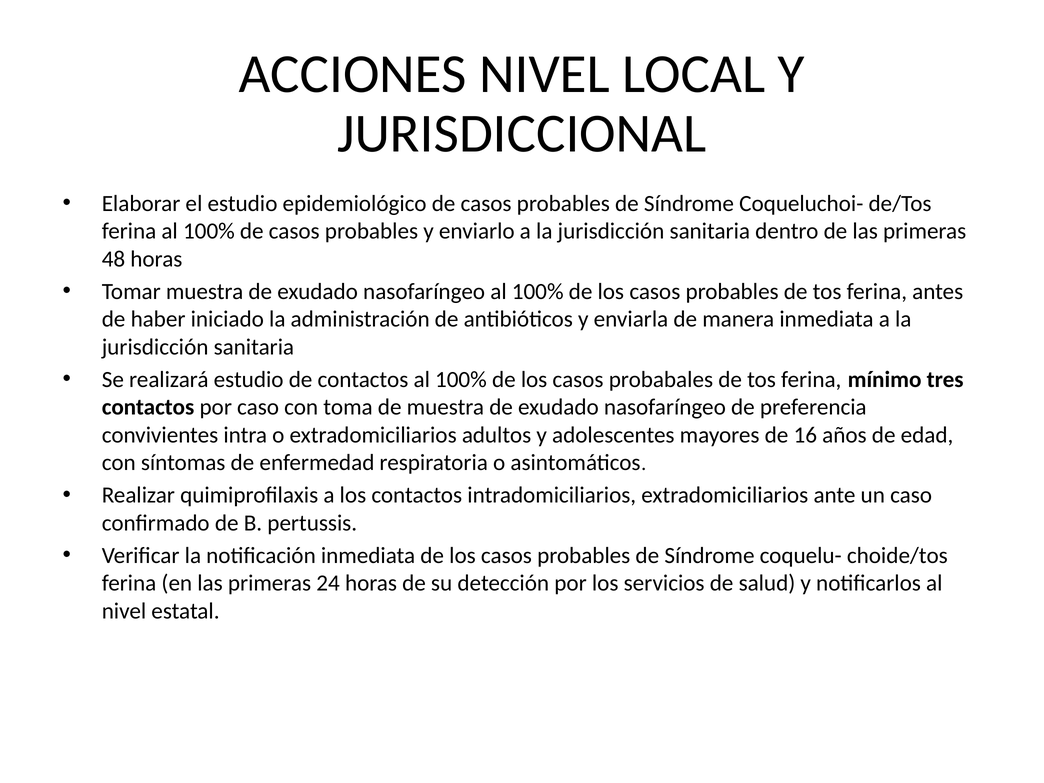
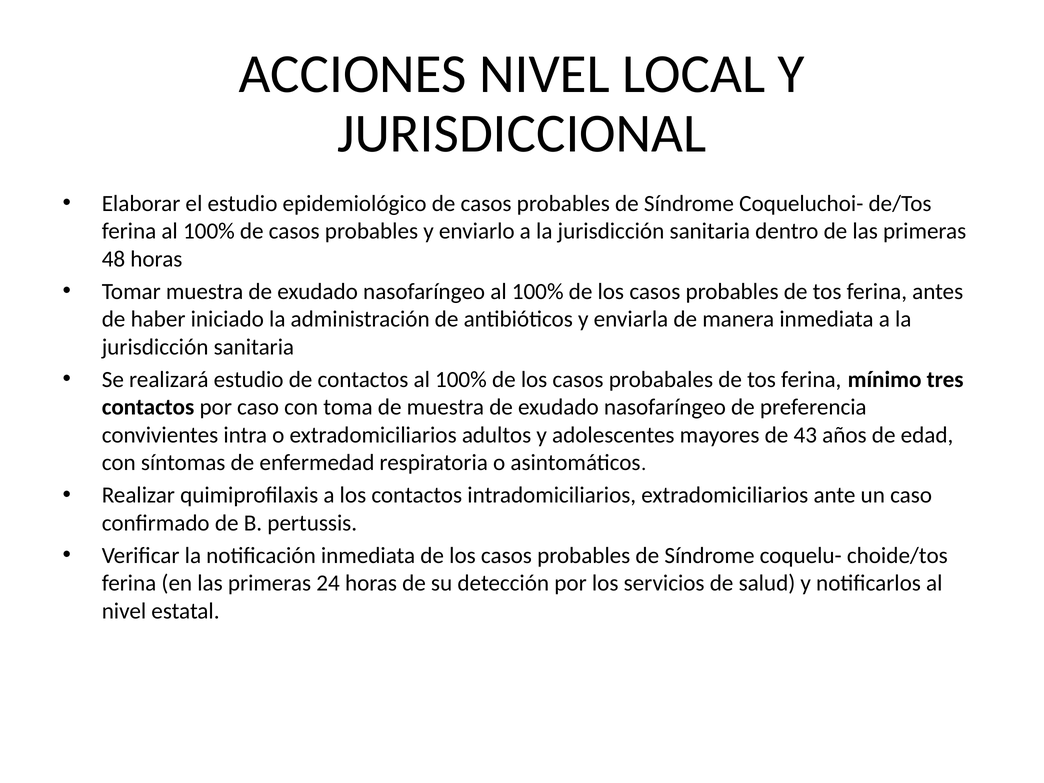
16: 16 -> 43 (805, 435)
